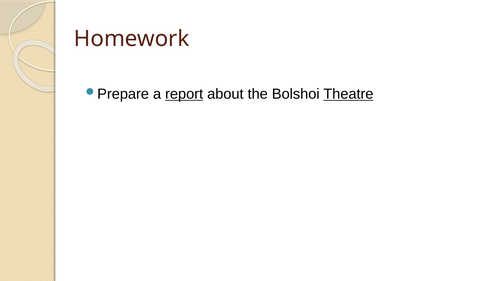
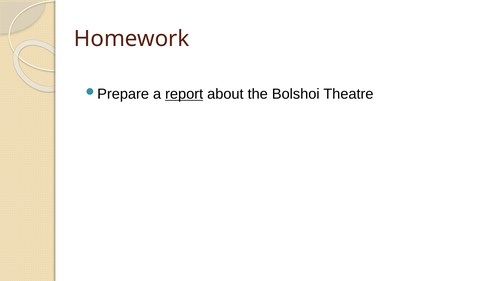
Theatre underline: present -> none (348, 94)
